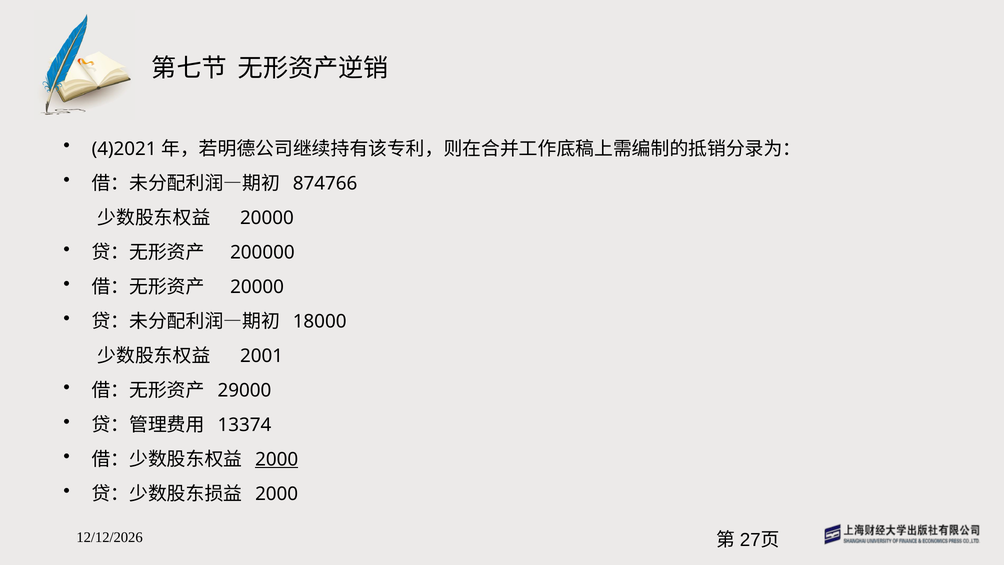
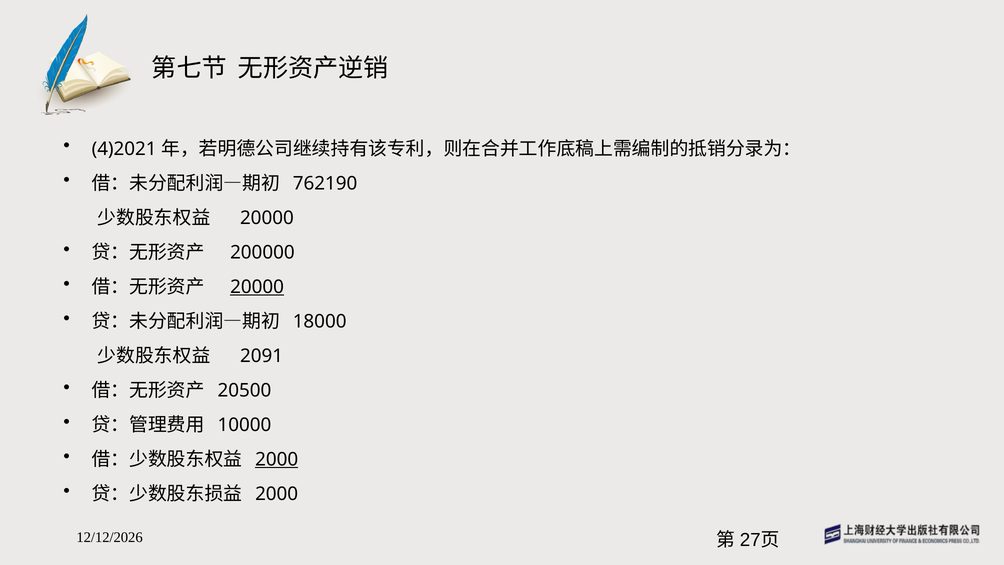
874766: 874766 -> 762190 (325, 183)
20000 underline: none -> present (257, 287)
2001: 2001 -> 2091 (262, 356)
29000: 29000 -> 20500 (244, 390)
13374: 13374 -> 10000 (244, 425)
